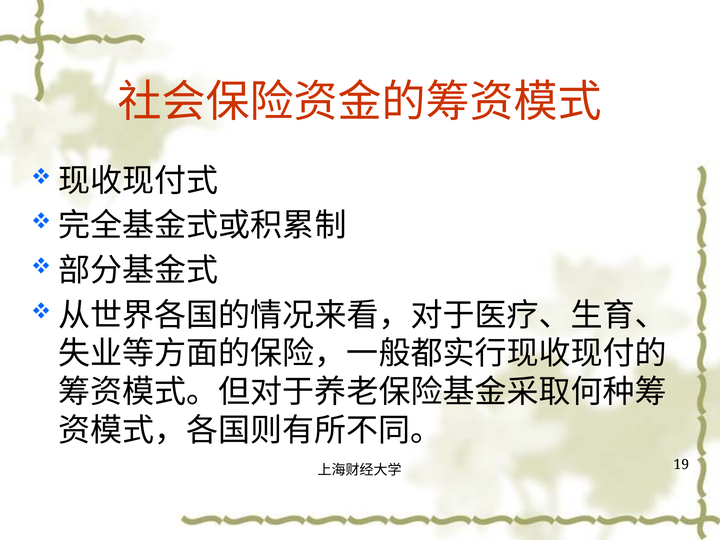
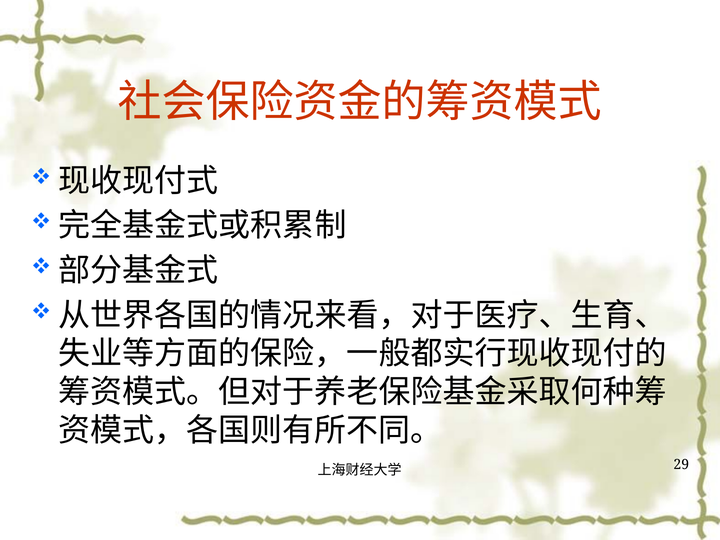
19: 19 -> 29 (681, 464)
